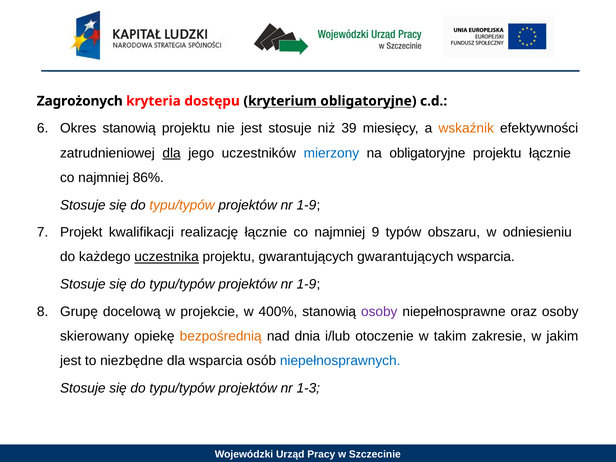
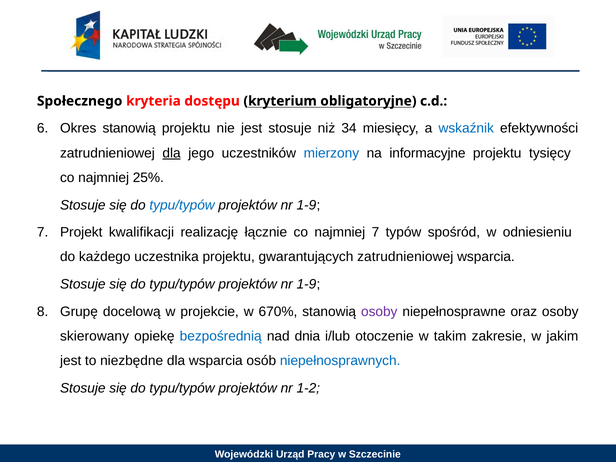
Zagrożonych: Zagrożonych -> Społecznego (80, 101)
39: 39 -> 34 (349, 128)
wskaźnik colour: orange -> blue (466, 128)
na obligatoryjne: obligatoryjne -> informacyjne (427, 153)
projektu łącznie: łącznie -> tysięcy (550, 153)
86%: 86% -> 25% (148, 178)
typu/typów colour: orange -> blue (182, 205)
najmniej 9: 9 -> 7 (376, 232)
obszaru: obszaru -> spośród (454, 232)
uczestnika underline: present -> none (167, 257)
gwarantujących gwarantujących: gwarantujących -> zatrudnieniowej (405, 257)
400%: 400% -> 670% (278, 312)
bezpośrednią colour: orange -> blue (221, 336)
1-3: 1-3 -> 1-2 (308, 388)
